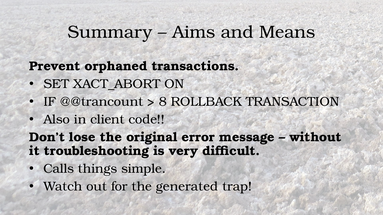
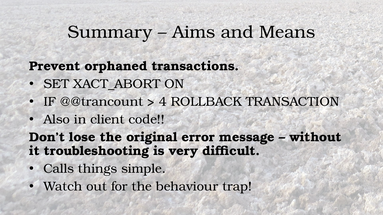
8: 8 -> 4 (163, 102)
generated: generated -> behaviour (187, 187)
